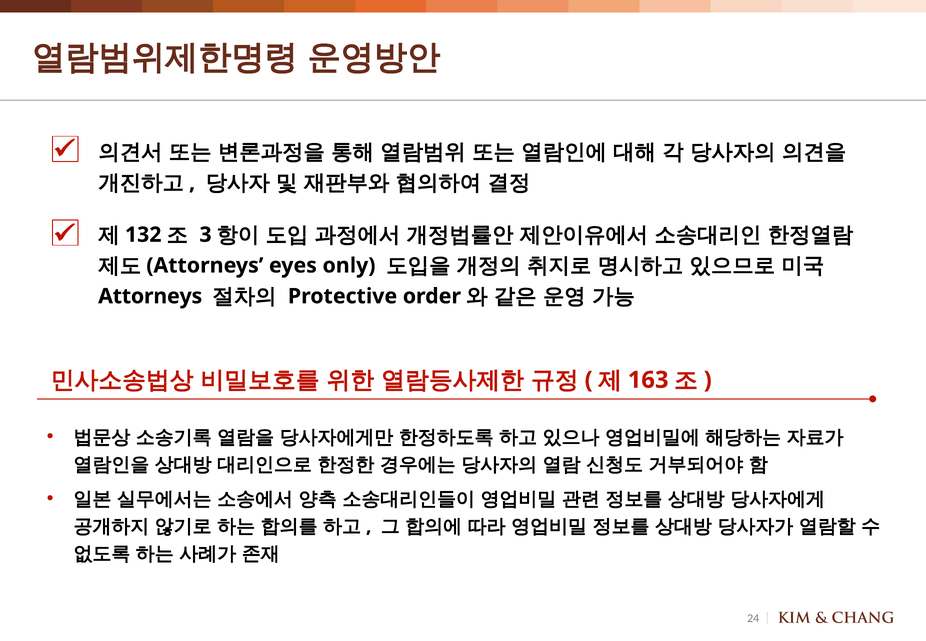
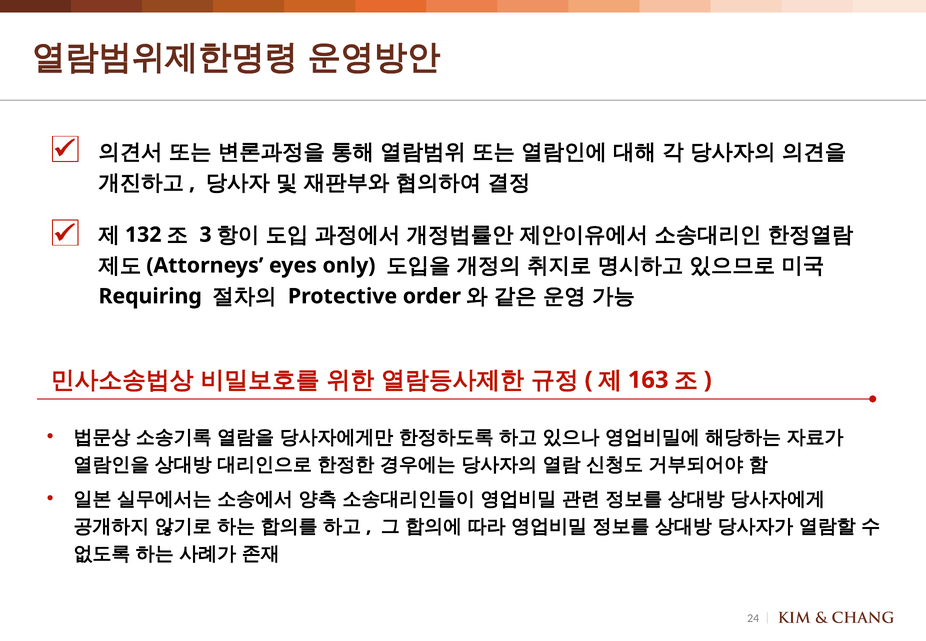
Attorneys: Attorneys -> Requiring (150, 296)
